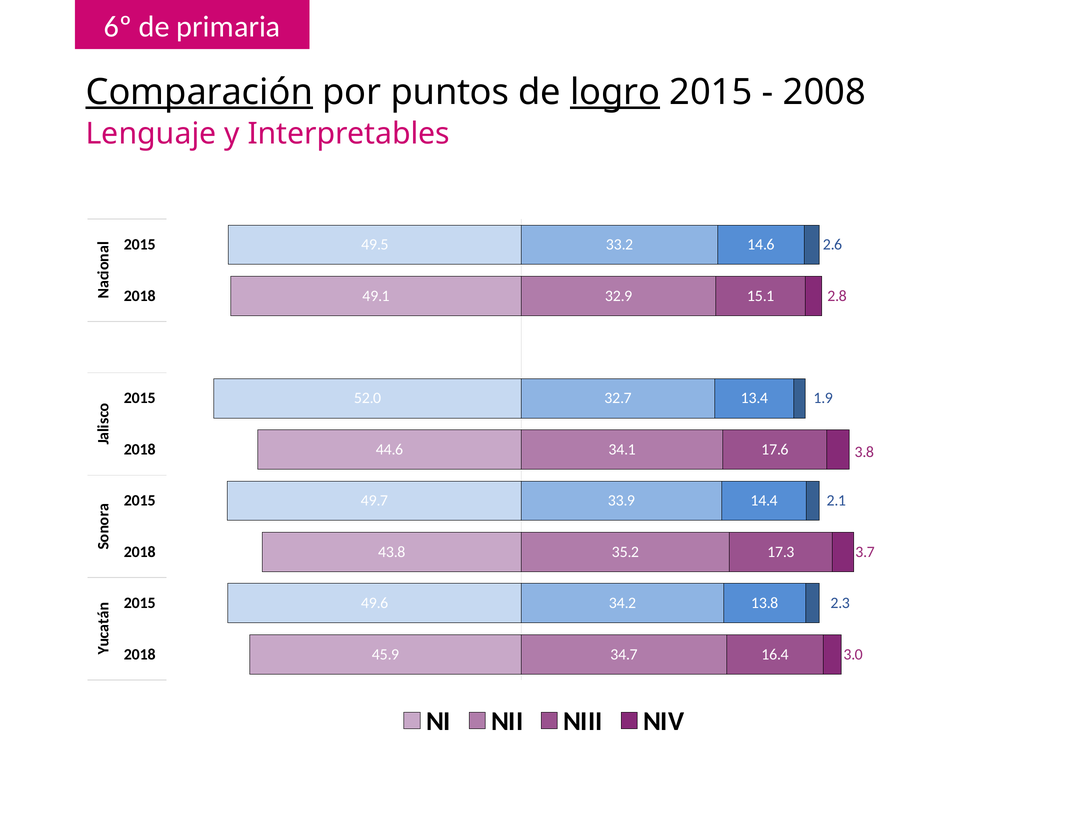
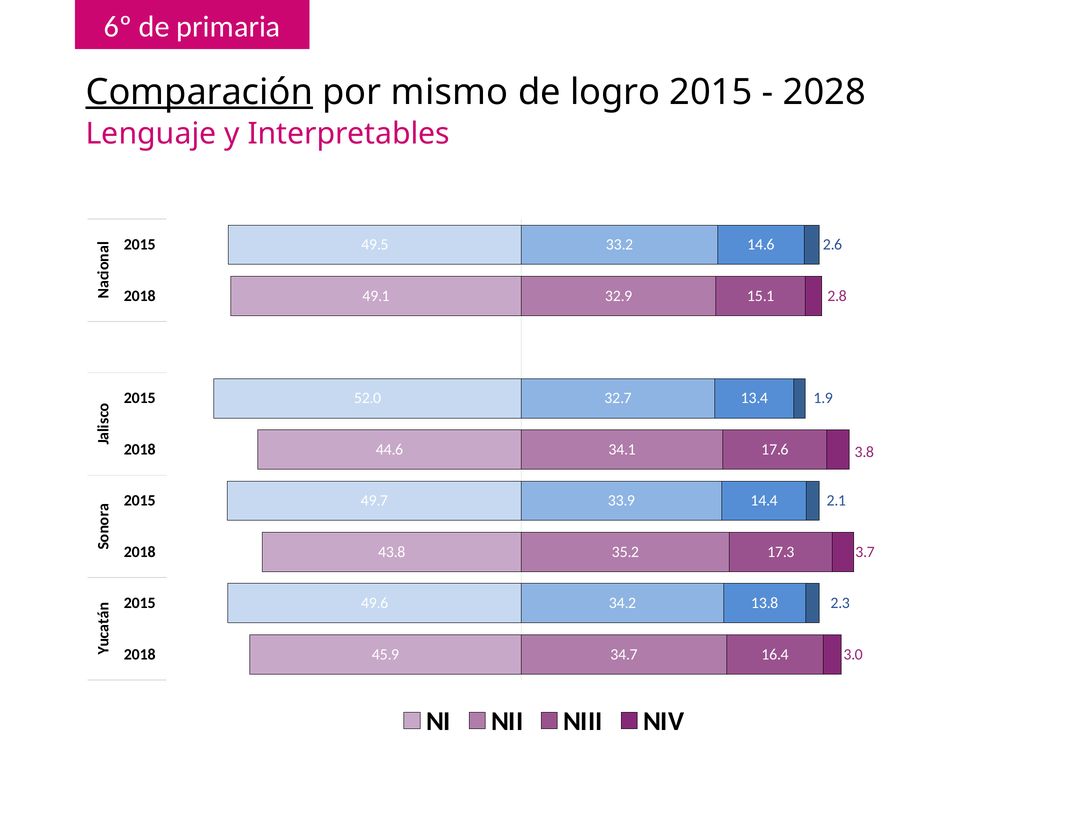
puntos: puntos -> mismo (450, 92)
logro underline: present -> none (615, 92)
2008: 2008 -> 2028 (824, 92)
